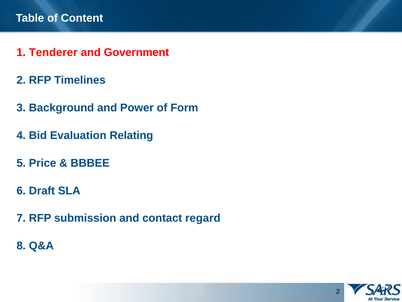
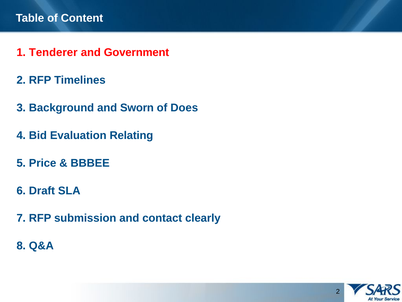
Power: Power -> Sworn (137, 108)
Form: Form -> Does (184, 108)
regard: regard -> clearly (203, 218)
